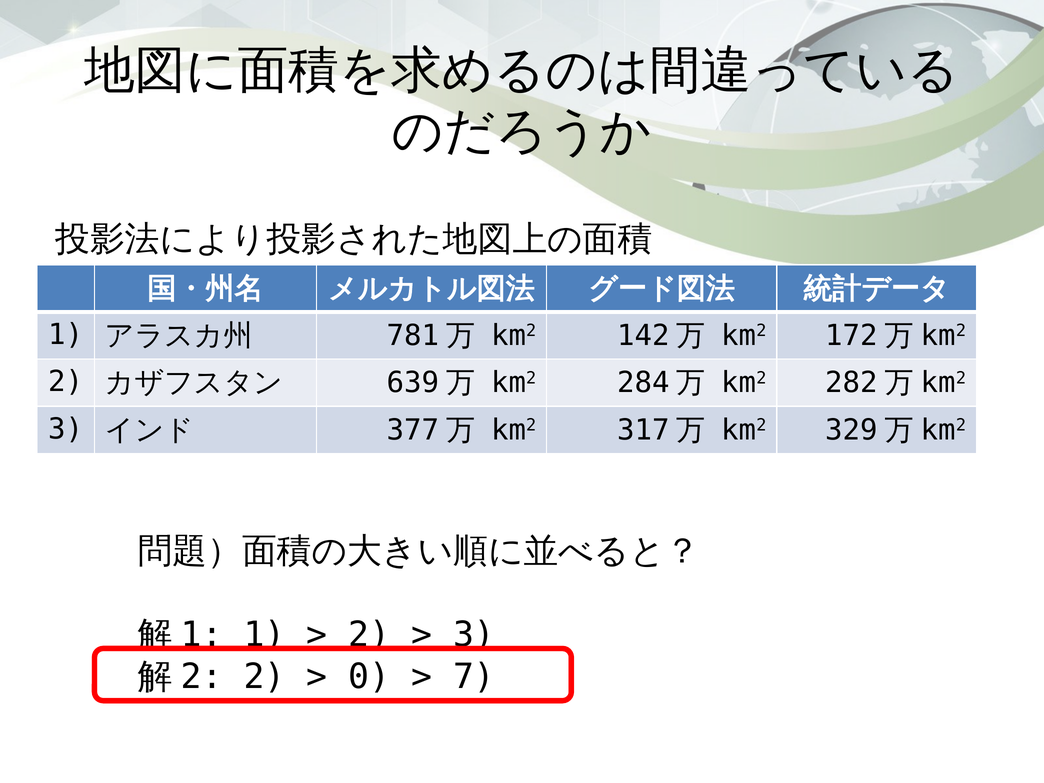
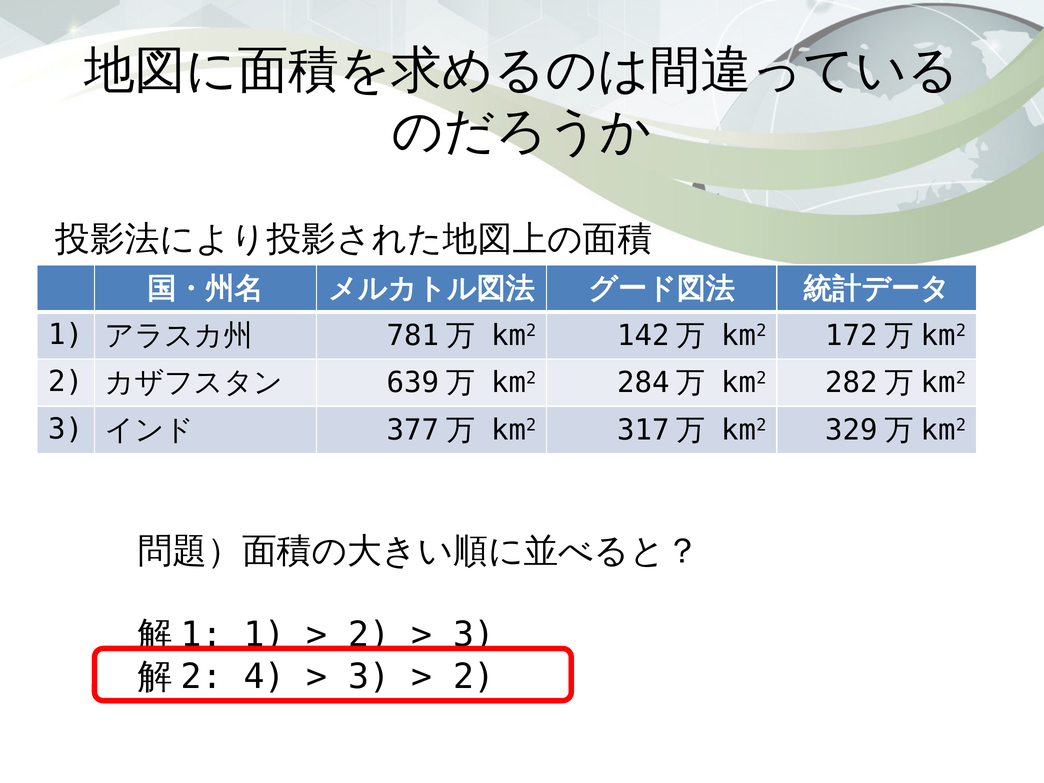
2: 2 -> 4 (265, 677)
0: 0 -> 3 (369, 677)
7: 7 -> 2 (474, 677)
